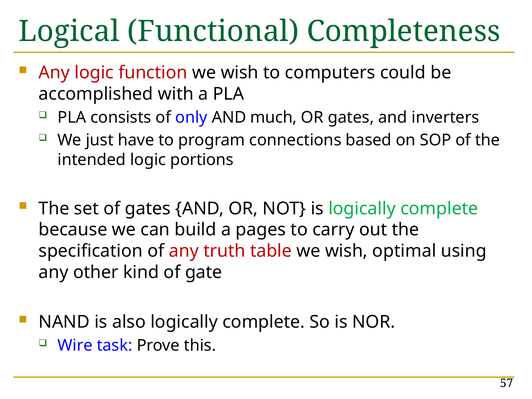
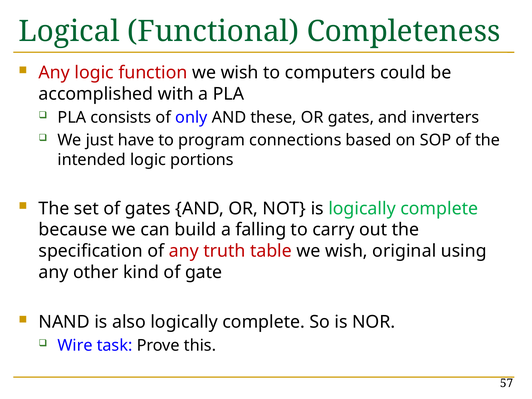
much: much -> these (274, 117)
pages: pages -> falling (261, 230)
optimal: optimal -> original (404, 251)
